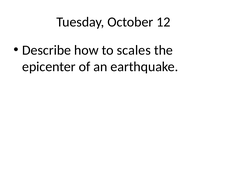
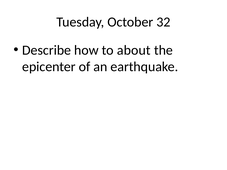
12: 12 -> 32 (163, 22)
scales: scales -> about (134, 50)
